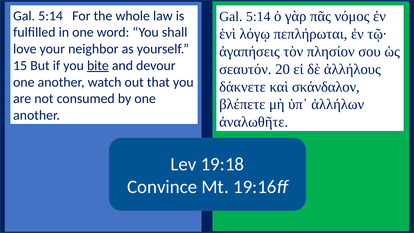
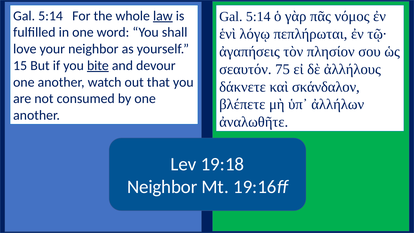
law underline: none -> present (163, 16)
20: 20 -> 75 (283, 69)
Convince: Convince -> Neighbor (162, 187)
